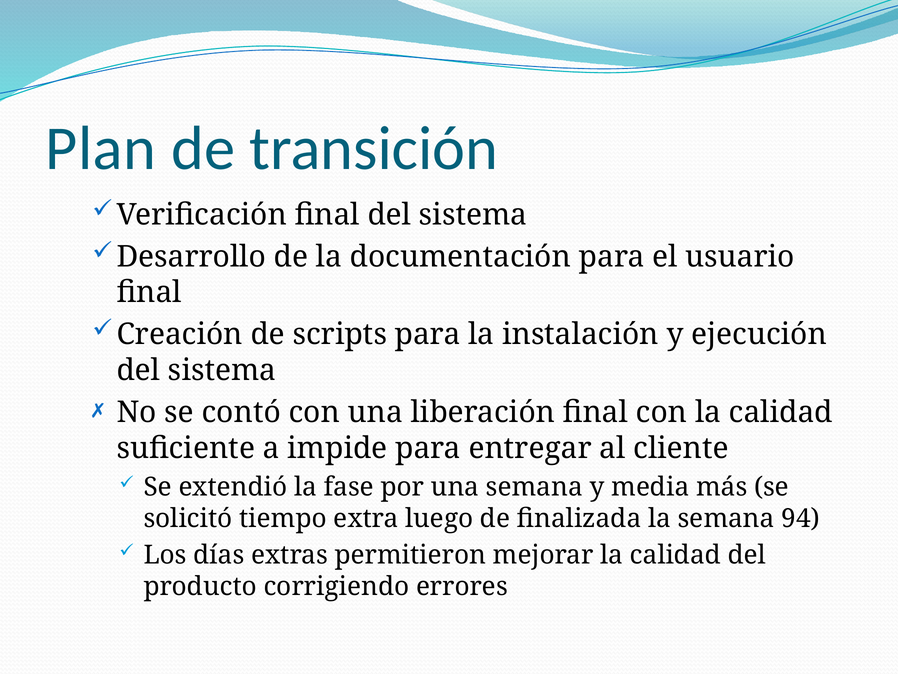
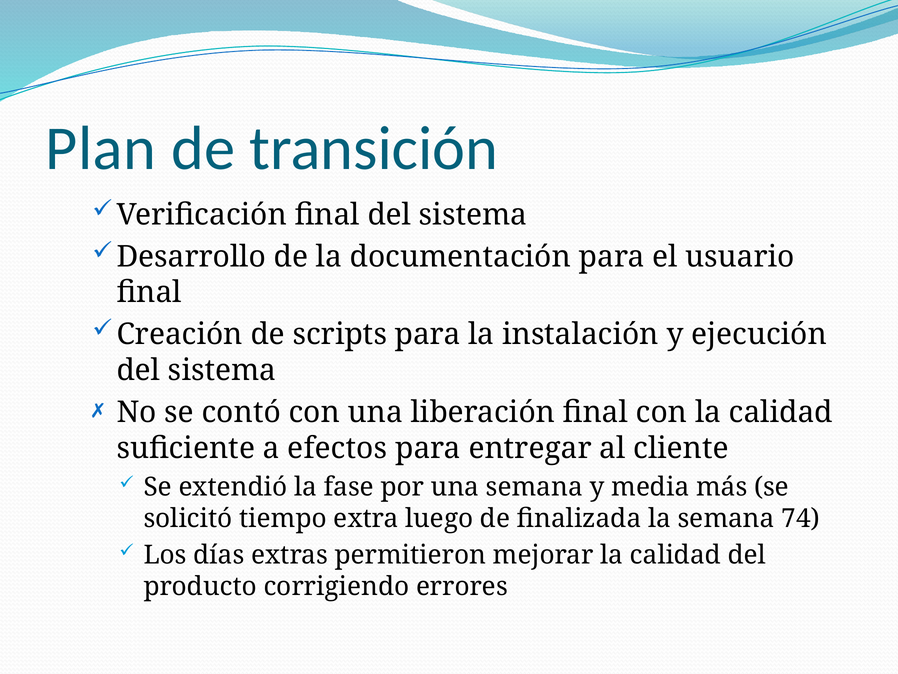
impide: impide -> efectos (337, 448)
94: 94 -> 74 (801, 518)
